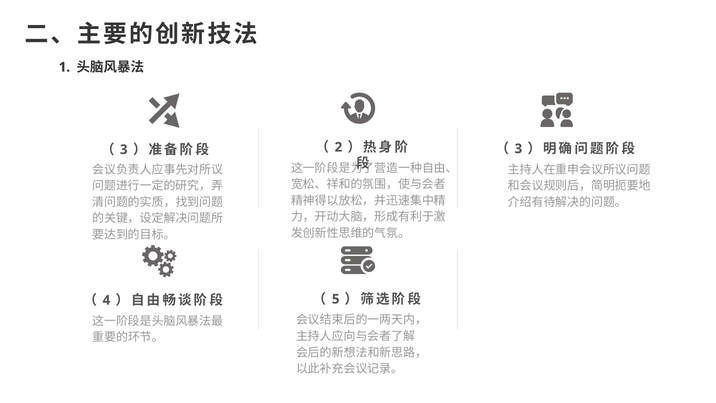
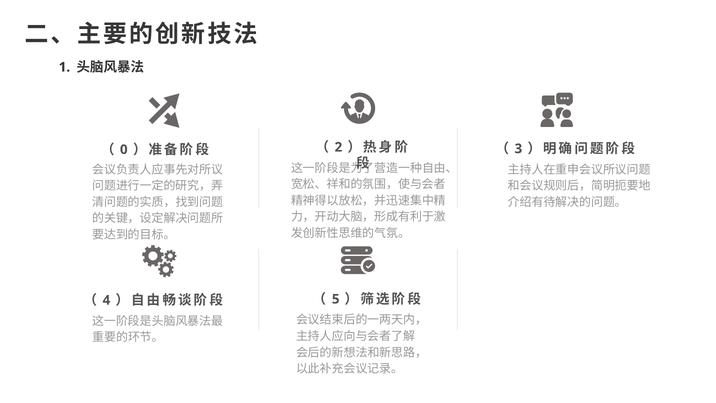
3: 3 -> 0 (124, 149)
